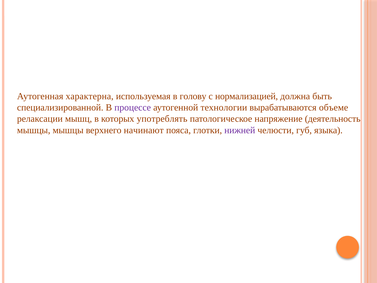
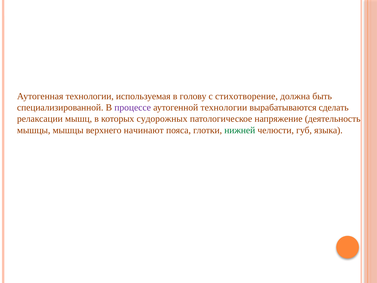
Аутогенная характерна: характерна -> технологии (90, 96)
нормализацией: нормализацией -> стихотворение (246, 96)
объеме: объеме -> сделать (334, 107)
употреблять: употреблять -> судорожных (162, 119)
нижней colour: purple -> green (240, 130)
